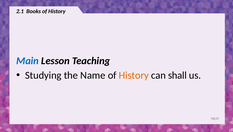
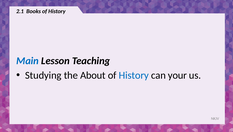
Name: Name -> About (93, 75)
History colour: orange -> blue (134, 75)
shall: shall -> your (177, 75)
